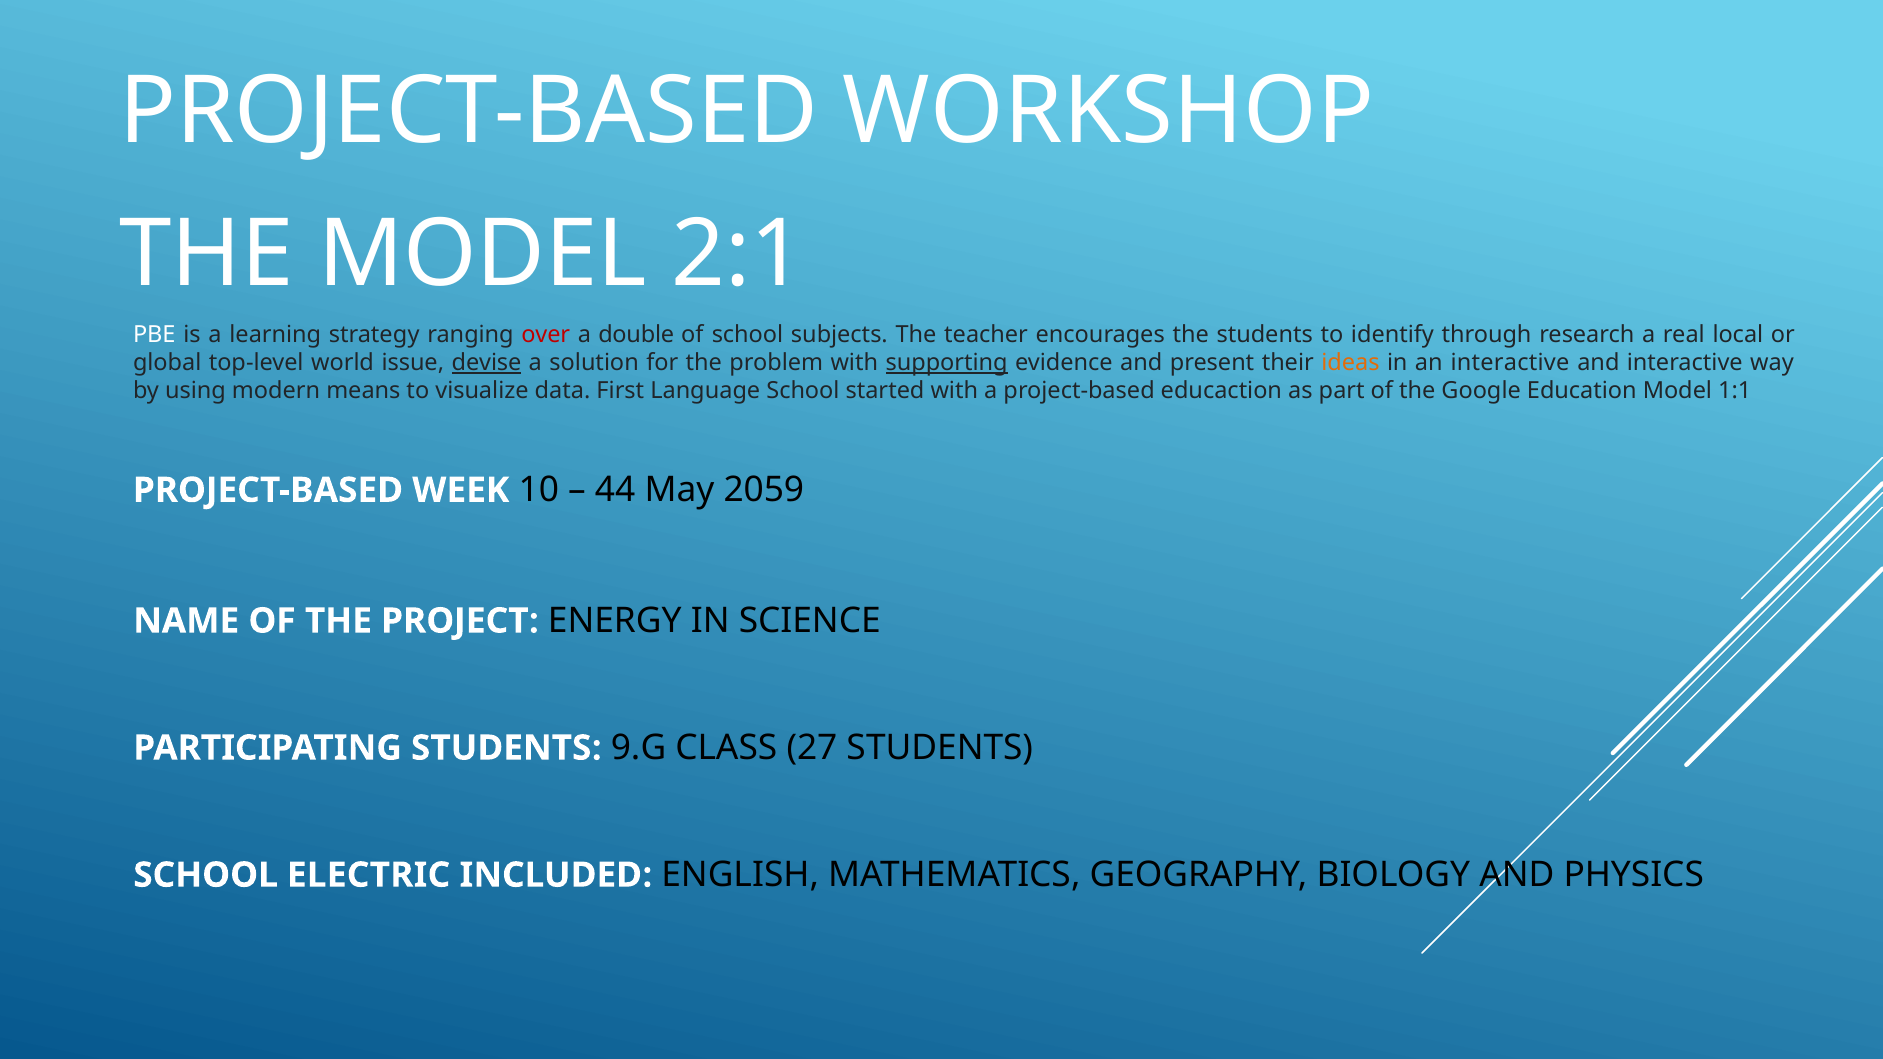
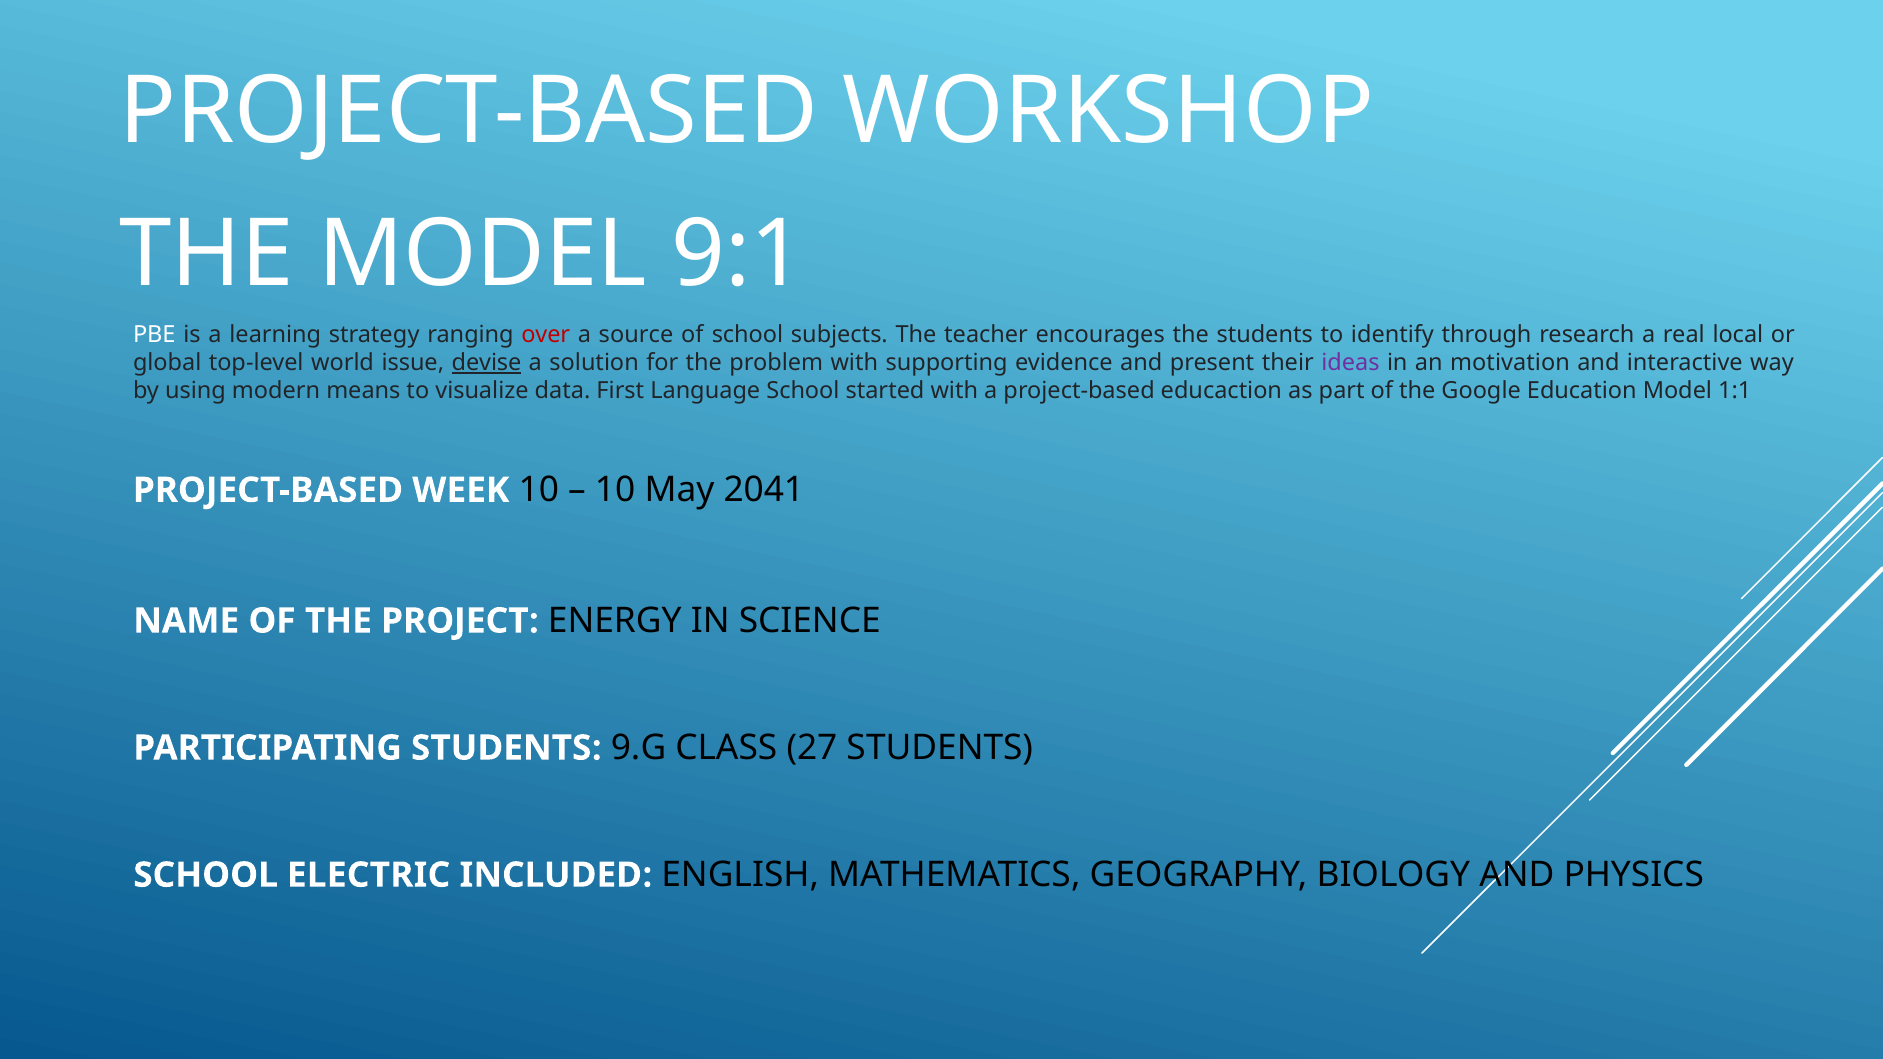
2:1: 2:1 -> 9:1 (738, 255)
double: double -> source (636, 335)
supporting underline: present -> none (947, 363)
ideas colour: orange -> purple (1350, 363)
an interactive: interactive -> motivation (1510, 363)
44: 44 -> 10 (615, 490)
2059: 2059 -> 2041 (764, 490)
